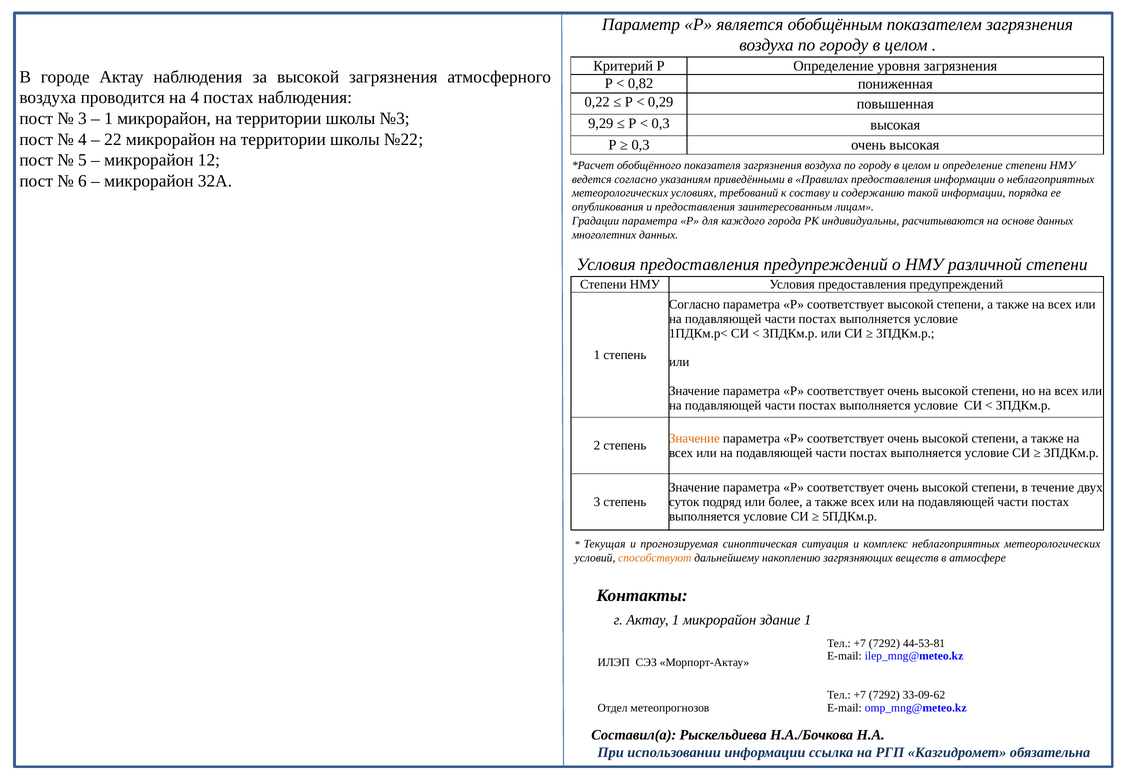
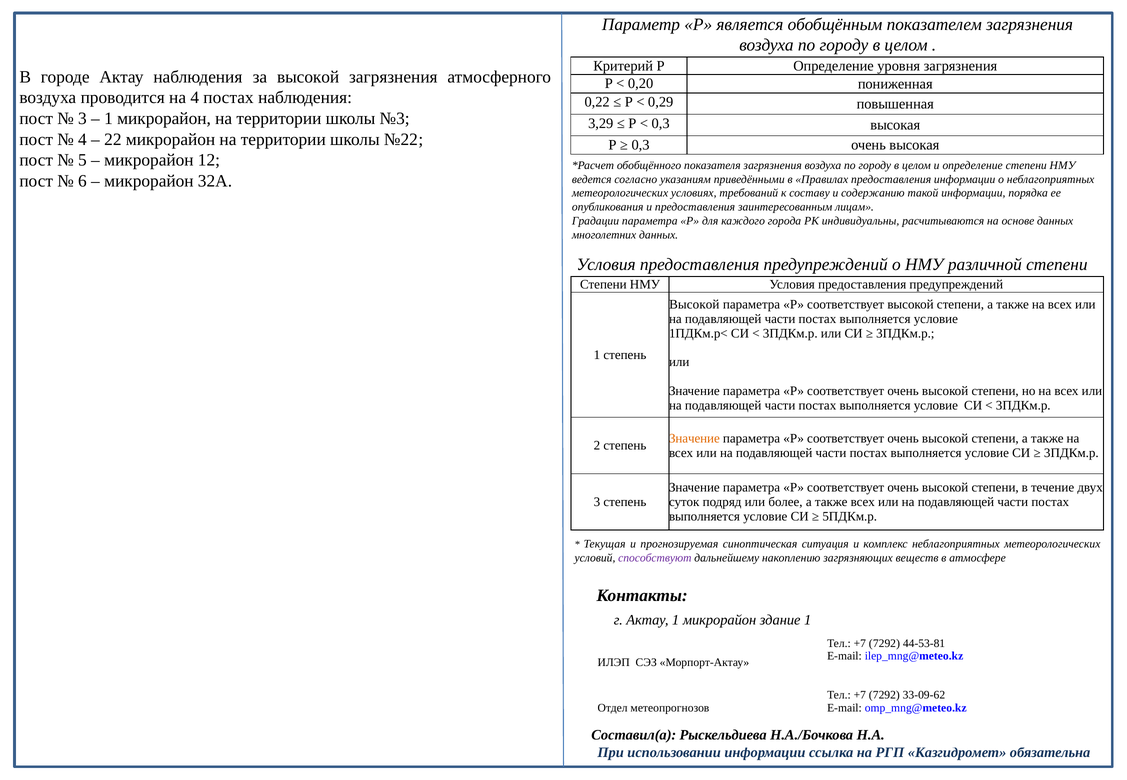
0,82: 0,82 -> 0,20 (641, 84)
9,29: 9,29 -> 3,29 (601, 124)
Согласно: Согласно -> Высокой (694, 305)
способствуют colour: orange -> purple (655, 558)
